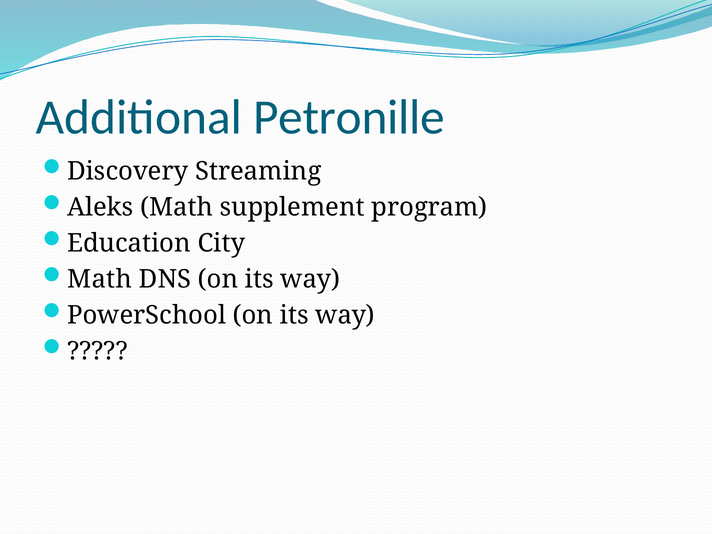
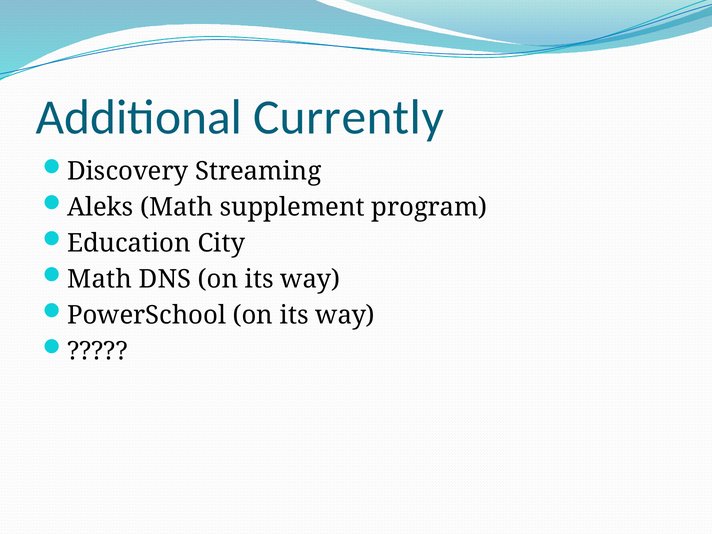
Petronille: Petronille -> Currently (349, 118)
